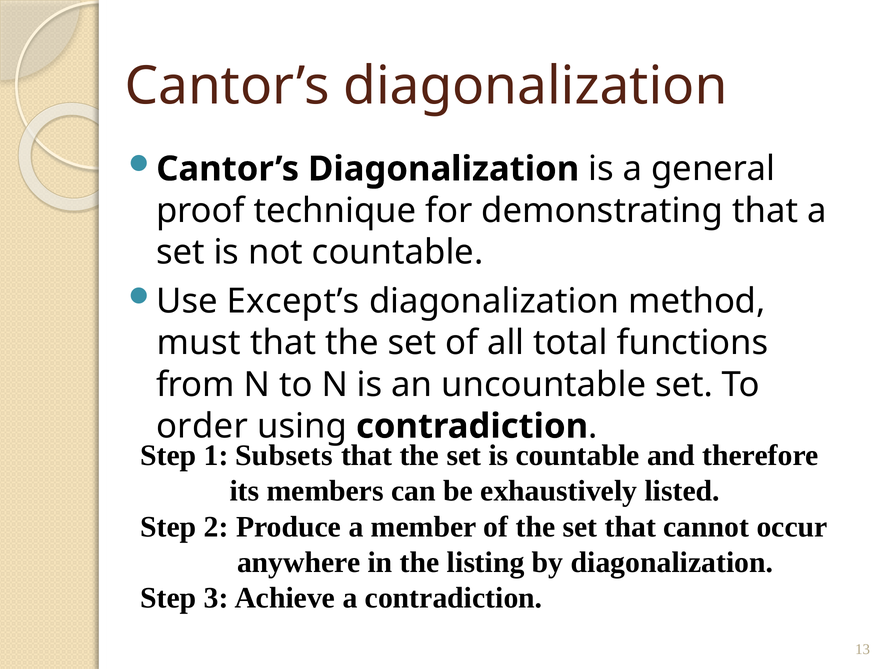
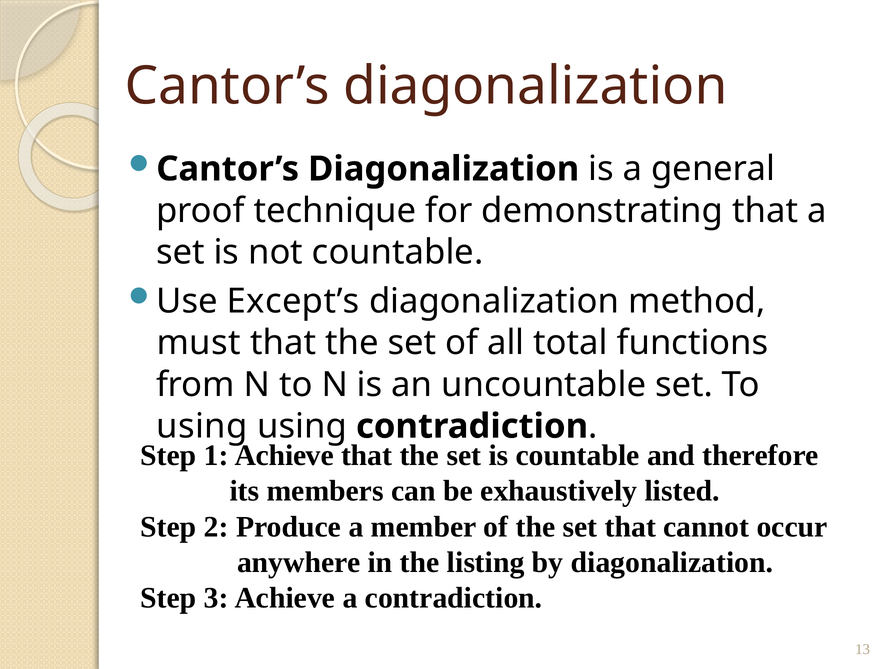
order: order -> using (202, 426)
1 Subsets: Subsets -> Achieve (284, 455)
